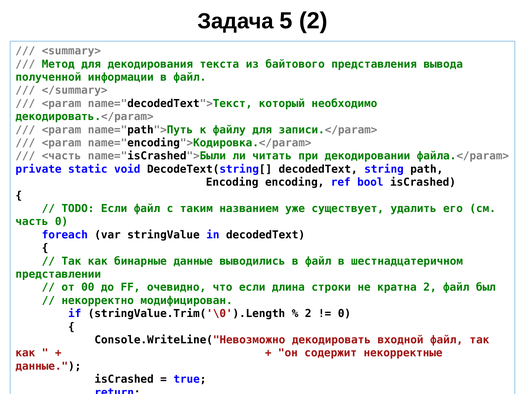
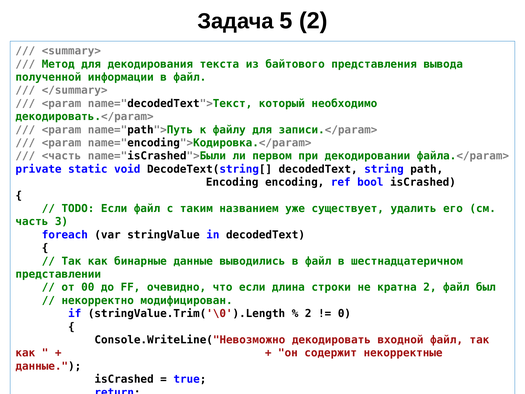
читать: читать -> первом (272, 156)
часть 0: 0 -> 3 (61, 222)
